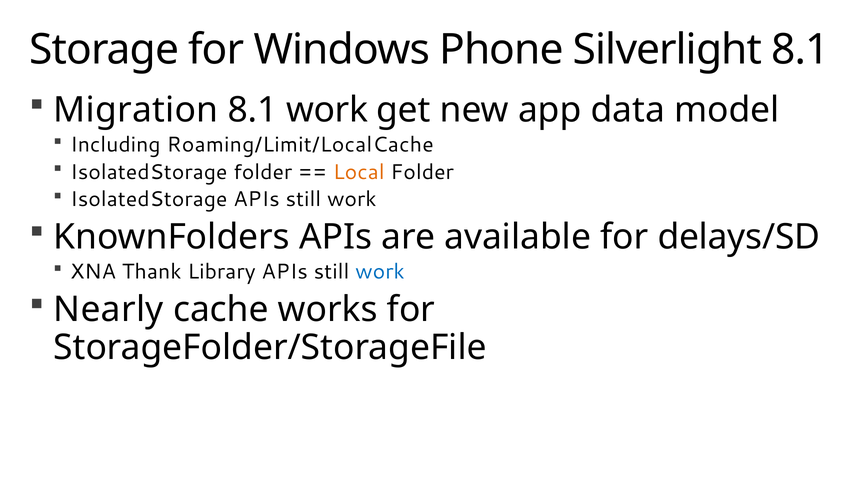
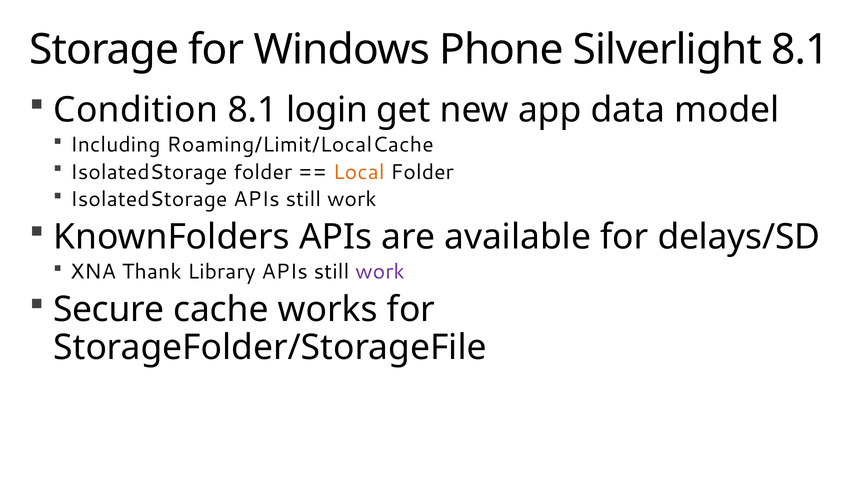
Migration: Migration -> Condition (136, 110)
8.1 work: work -> login (327, 110)
work colour: blue -> purple (380, 272)
Nearly: Nearly -> Secure (109, 310)
